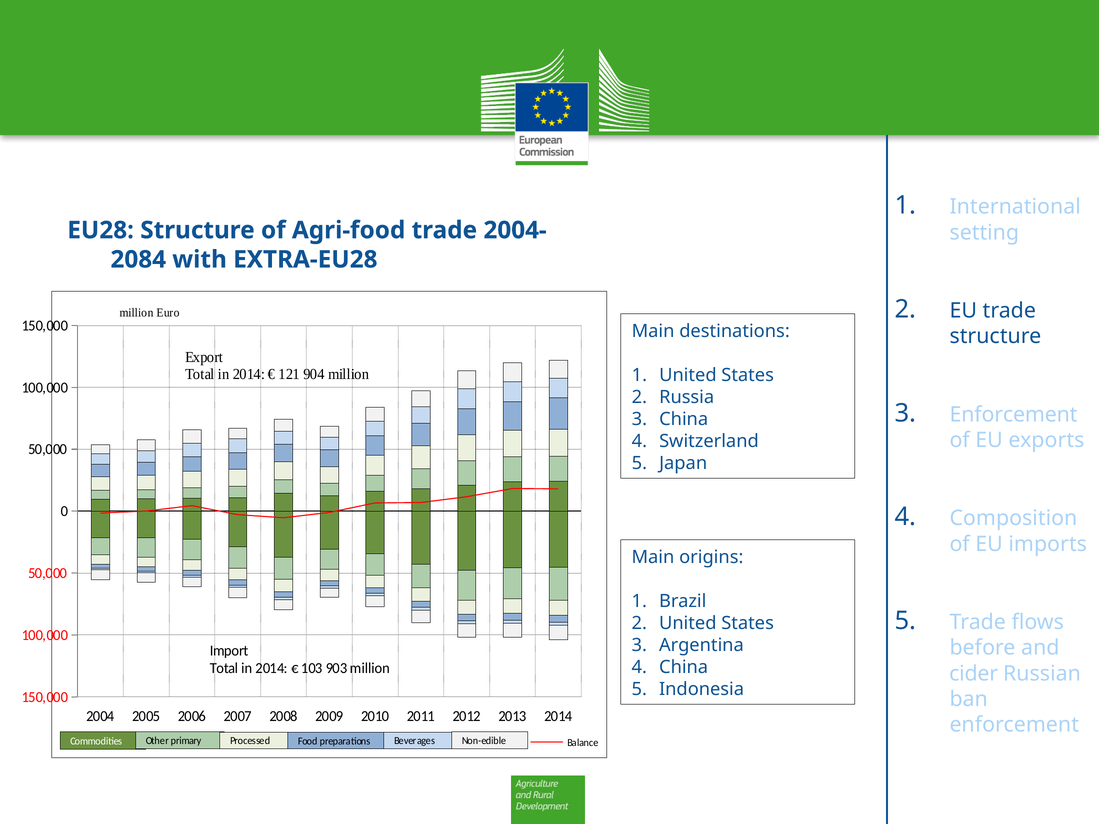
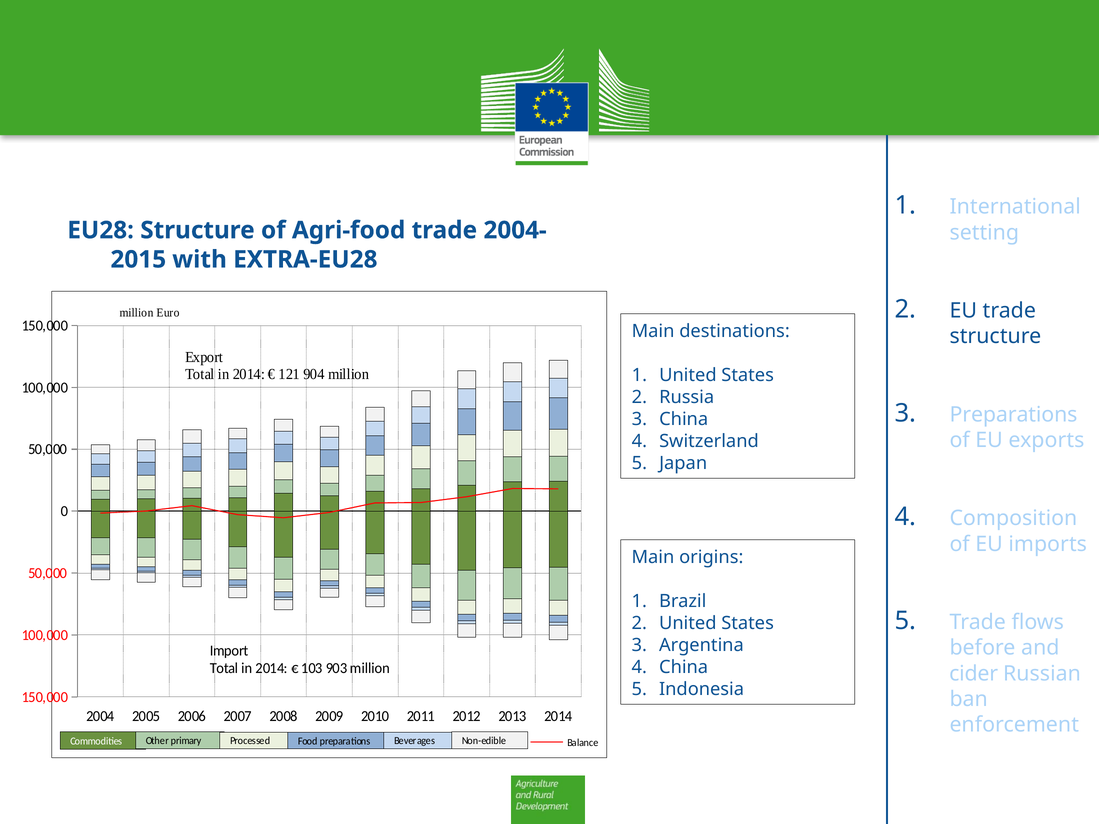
2084: 2084 -> 2015 (138, 260)
Enforcement: Enforcement -> Preparations (1013, 415)
